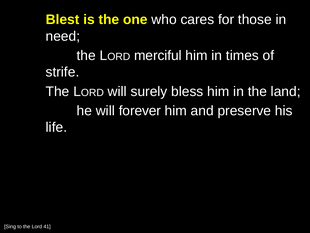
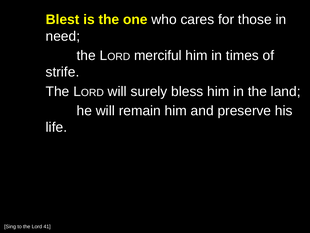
forever: forever -> remain (140, 111)
